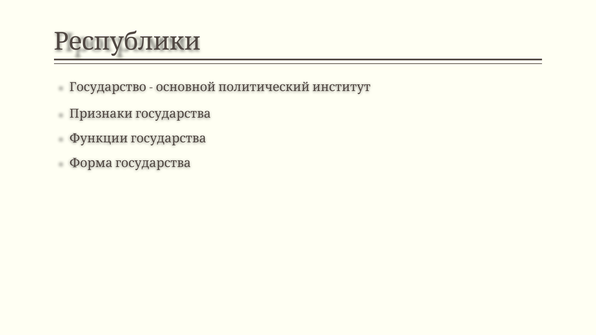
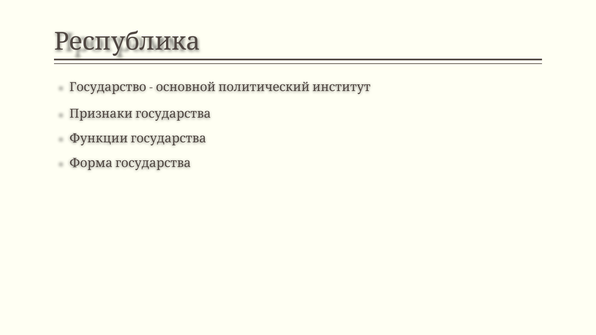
Республики: Республики -> Республика (127, 42)
